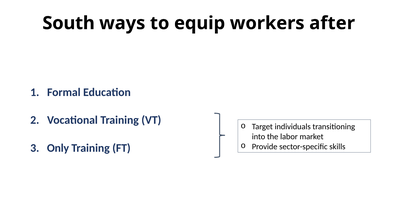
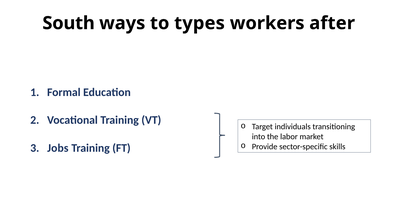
equip: equip -> types (199, 23)
Only: Only -> Jobs (58, 148)
